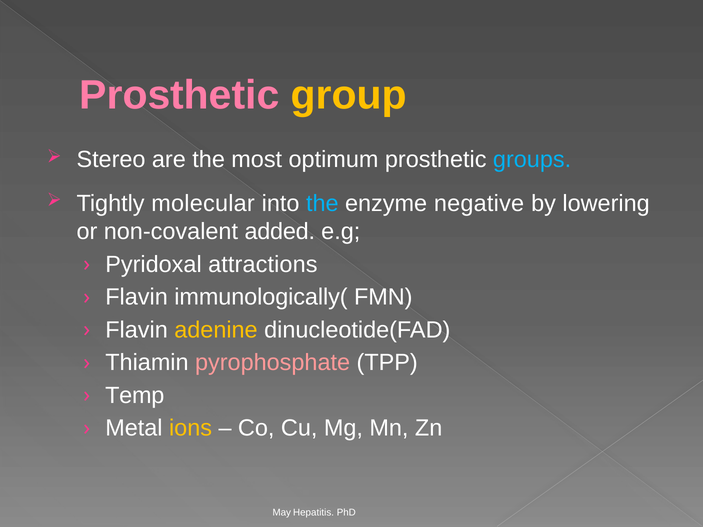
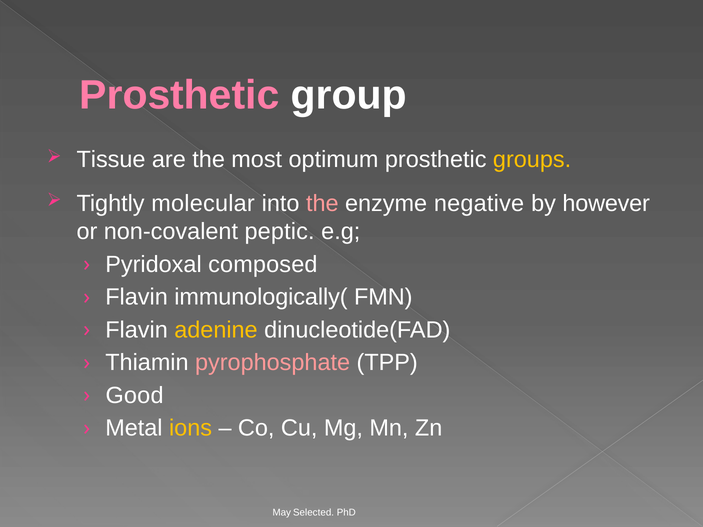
group colour: yellow -> white (349, 96)
Stereo: Stereo -> Tissue (111, 160)
groups colour: light blue -> yellow (532, 160)
the colour: light blue -> pink (322, 204)
lowering: lowering -> however (606, 204)
added: added -> peptic (280, 232)
attractions: attractions -> composed (263, 264)
Temp: Temp -> Good (135, 396)
Hepatitis: Hepatitis -> Selected (314, 513)
